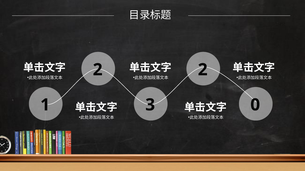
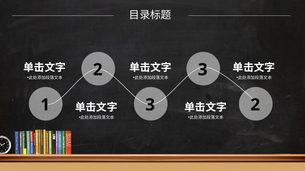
2 2: 2 -> 3 (203, 70)
3 0: 0 -> 2 (255, 105)
